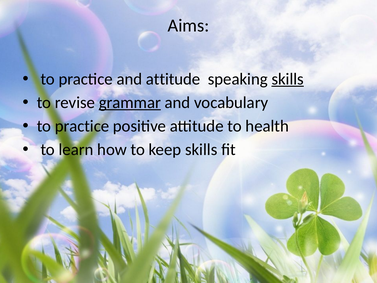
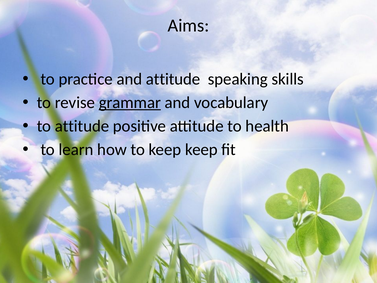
skills underline: present -> none (288, 79)
practice: practice -> attitude (82, 126)
keep skills: skills -> keep (201, 149)
